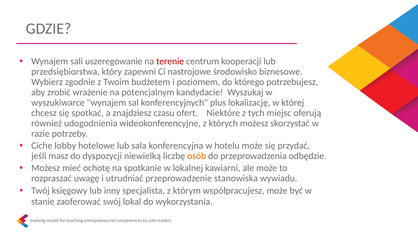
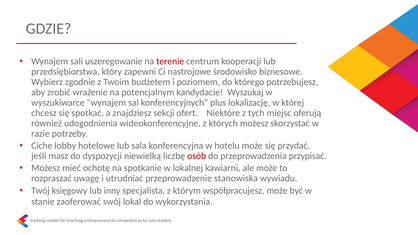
czasu: czasu -> sekcji (164, 113)
osób colour: orange -> red (197, 156)
odbędzie: odbędzie -> przypisać (308, 156)
